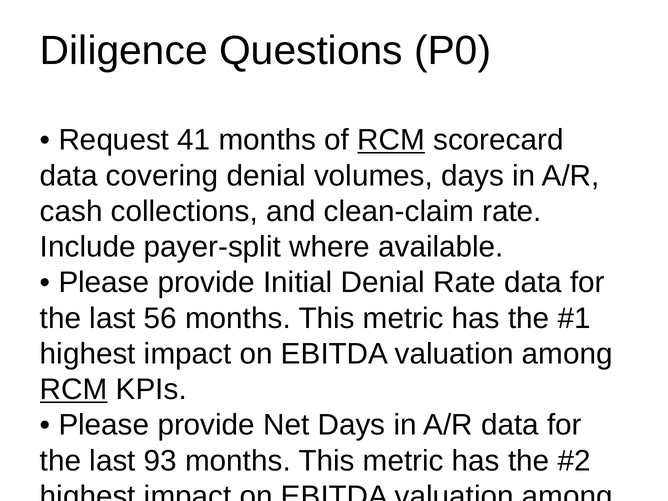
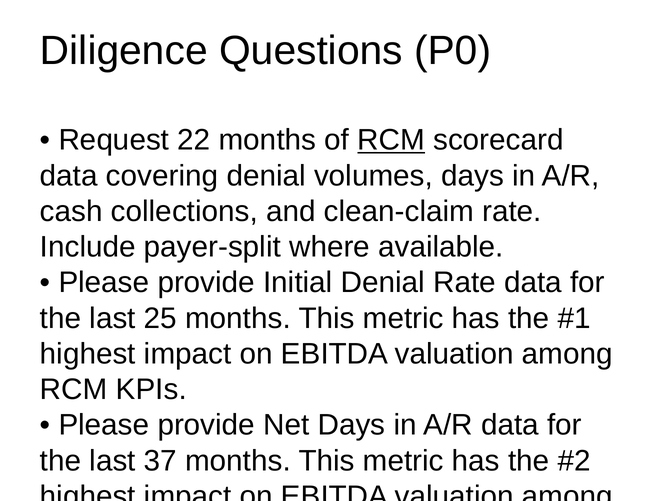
41: 41 -> 22 (194, 140)
56: 56 -> 25 (160, 318)
RCM underline: present -> none (74, 390)
93: 93 -> 37 (160, 461)
